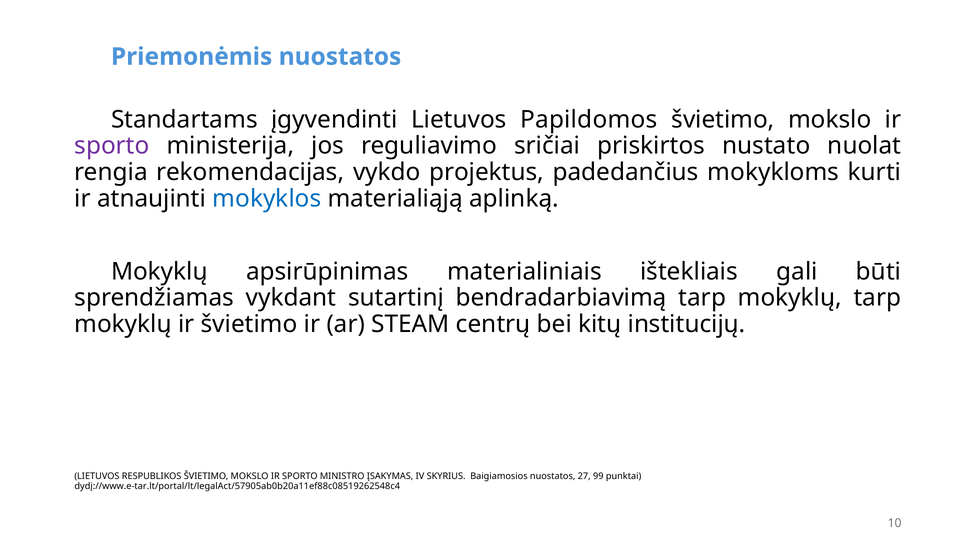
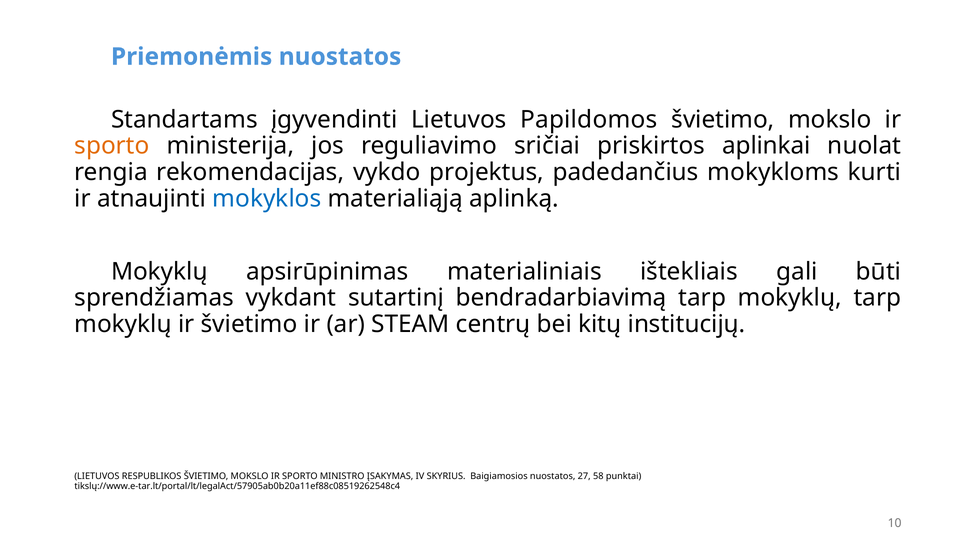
sporto colour: purple -> orange (112, 146)
nustato: nustato -> aplinkai (766, 146)
99: 99 -> 58 (598, 476)
dydį://www.e-tar.lt/portal/lt/legalAct/57905ab0b20a11ef88c08519262548c4: dydį://www.e-tar.lt/portal/lt/legalAct/57905ab0b20a11ef88c08519262548c4 -> tikslų://www.e-tar.lt/portal/lt/legalAct/57905ab0b20a11ef88c08519262548c4 (237, 486)
